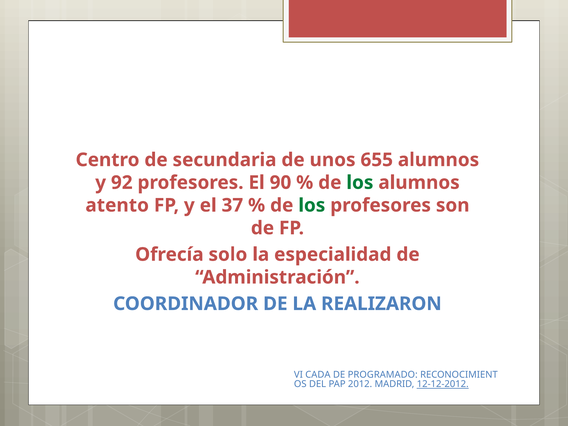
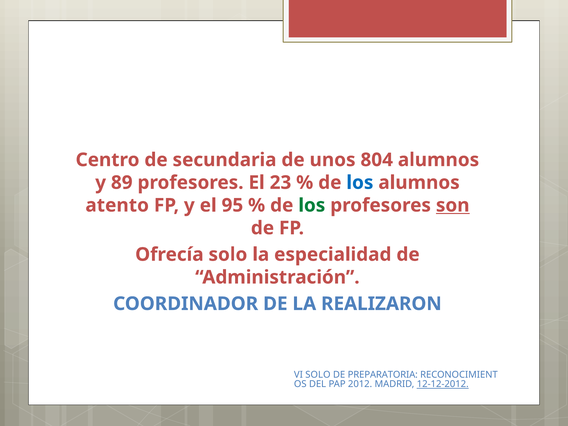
655: 655 -> 804 (377, 160)
92: 92 -> 89 (122, 183)
90: 90 -> 23 (280, 183)
los colour: green -> blue (360, 183)
37: 37 -> 95 (232, 205)
son underline: none -> present (453, 205)
VI CADA: CADA -> SOLO (318, 375)
PROGRAMADO: PROGRAMADO -> PREPARATORIA (383, 375)
